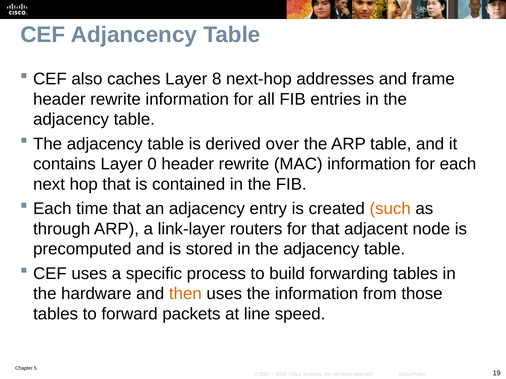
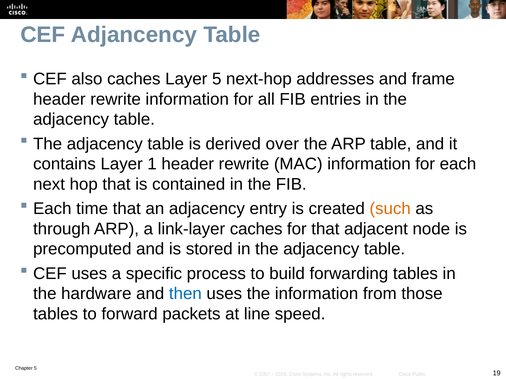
Layer 8: 8 -> 5 (217, 79)
0: 0 -> 1 (152, 164)
link-layer routers: routers -> caches (256, 229)
then colour: orange -> blue (185, 294)
